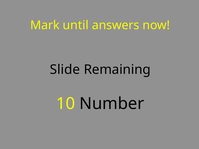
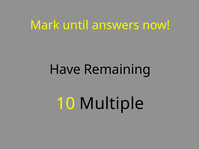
Slide: Slide -> Have (65, 70)
Number: Number -> Multiple (112, 104)
